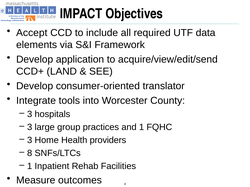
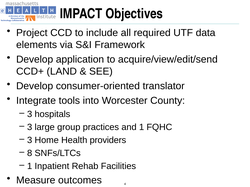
Accept: Accept -> Project (32, 33)
